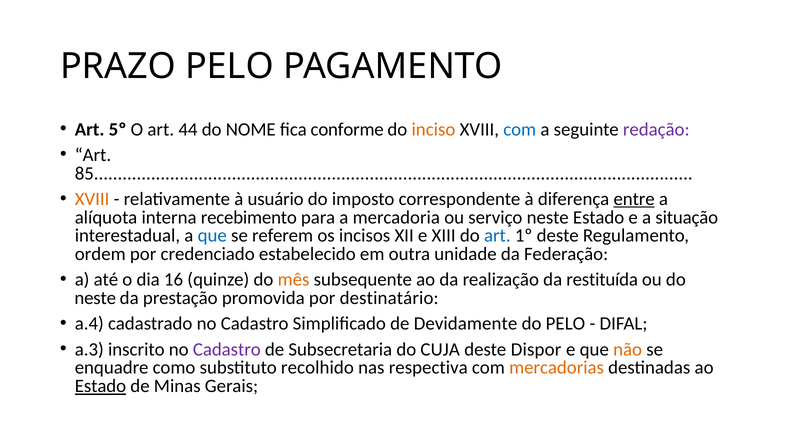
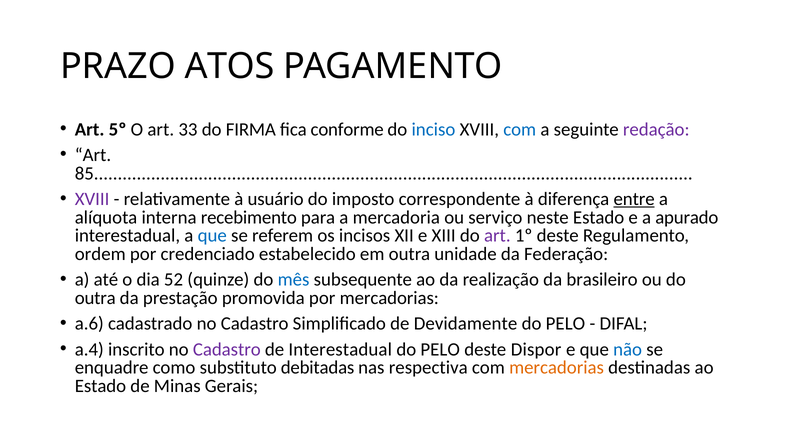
PRAZO PELO: PELO -> ATOS (230, 66)
44: 44 -> 33 (188, 129)
NOME: NOME -> FIRMA (251, 129)
inciso colour: orange -> blue (433, 129)
XVIII colour: orange -> purple (92, 199)
situação: situação -> apurado (687, 217)
art colour: blue -> purple (497, 236)
16: 16 -> 52 (174, 280)
mês colour: orange -> blue (294, 280)
restituída: restituída -> brasileiro (602, 280)
neste: neste -> outra (95, 298)
por destinatário: destinatário -> mercadorias (389, 298)
a.4: a.4 -> a.6 (89, 324)
a.3: a.3 -> a.4 (89, 349)
de Subsecretaria: Subsecretaria -> Interestadual (340, 349)
CUJA: CUJA -> PELO (440, 349)
não colour: orange -> blue (628, 349)
recolhido: recolhido -> debitadas (318, 367)
Estado underline: present -> none (100, 386)
